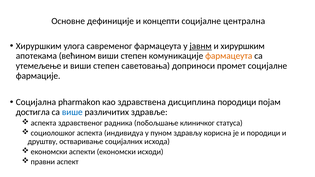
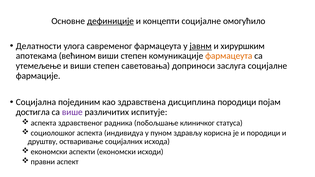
дефиниције underline: none -> present (110, 21)
централна: централна -> омогућило (244, 21)
Хируршким: Хируршким -> Делатности (39, 46)
промет: промет -> заслуга (231, 66)
pharmakon: pharmakon -> појединим (79, 102)
више colour: blue -> purple (72, 112)
здравље: здравље -> испитује (149, 112)
